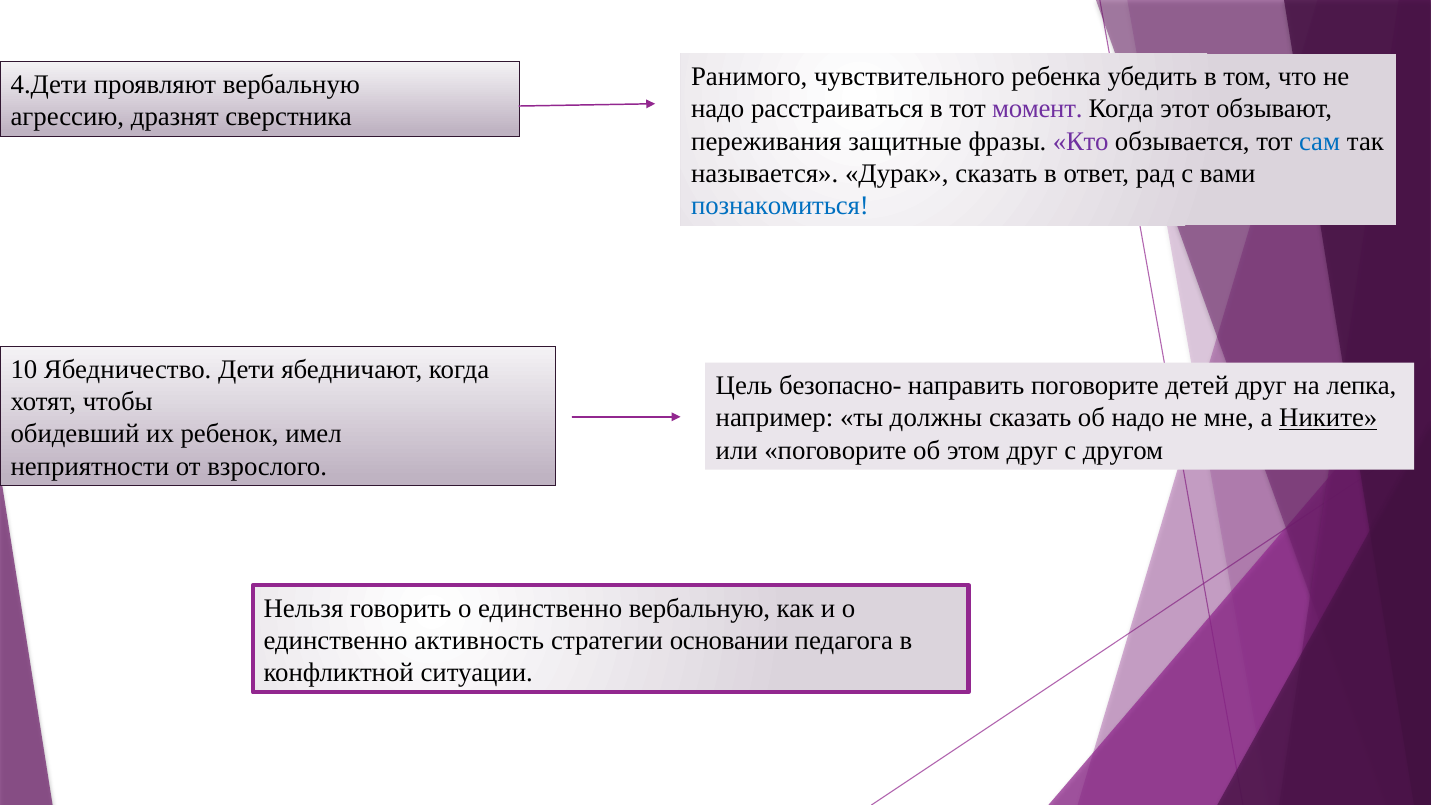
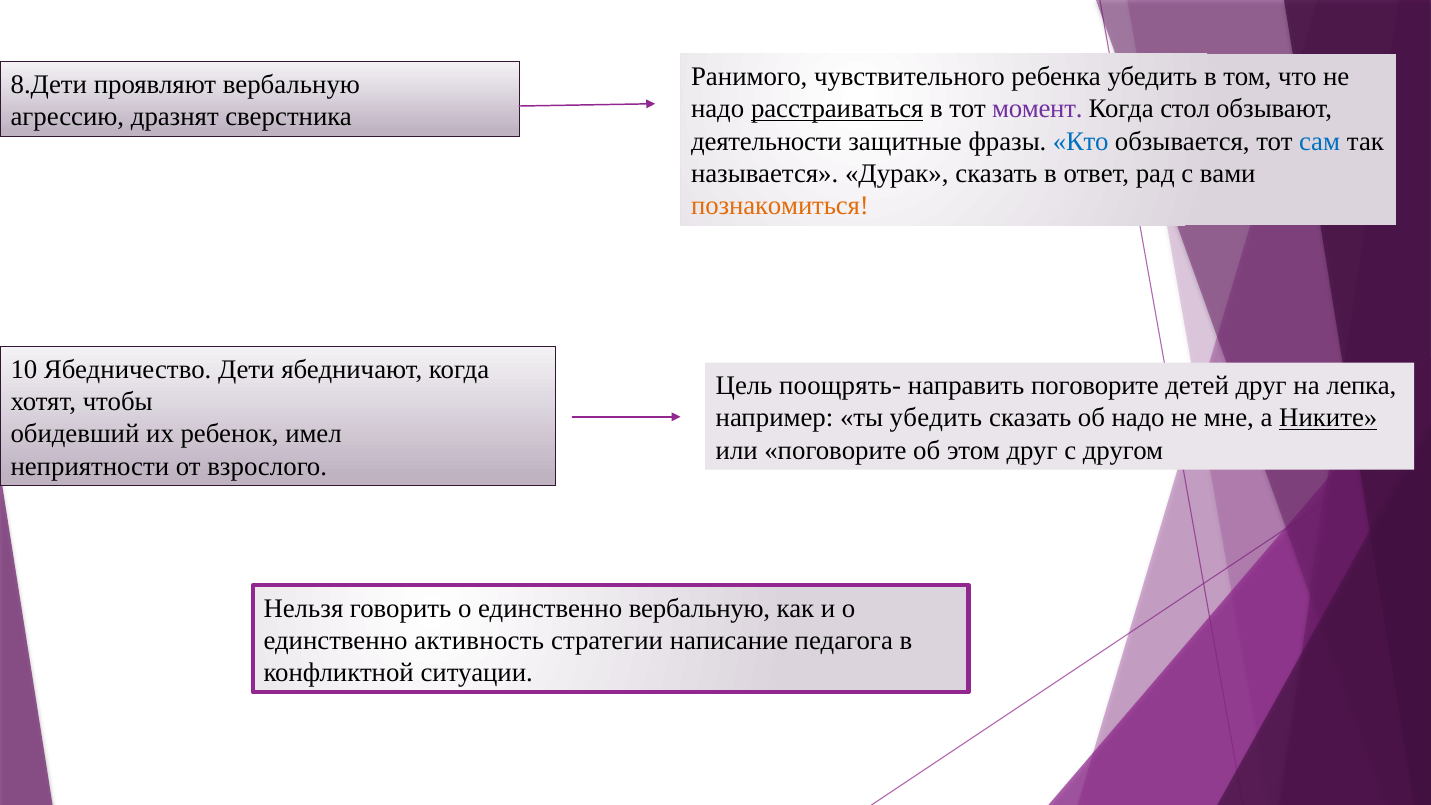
4.Дети: 4.Дети -> 8.Дети (49, 84)
расстраиваться underline: none -> present (837, 109)
этот: этот -> стол (1185, 109)
переживания: переживания -> деятельности (766, 141)
Кто colour: purple -> blue (1081, 141)
познакомиться colour: blue -> orange (780, 206)
безопасно-: безопасно- -> поощрять- (840, 386)
ты должны: должны -> убедить (936, 418)
основании: основании -> написание (729, 641)
